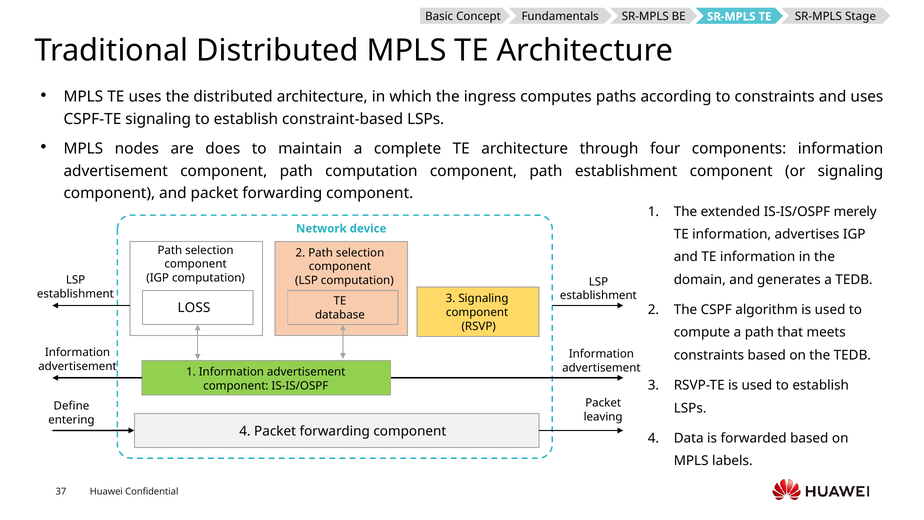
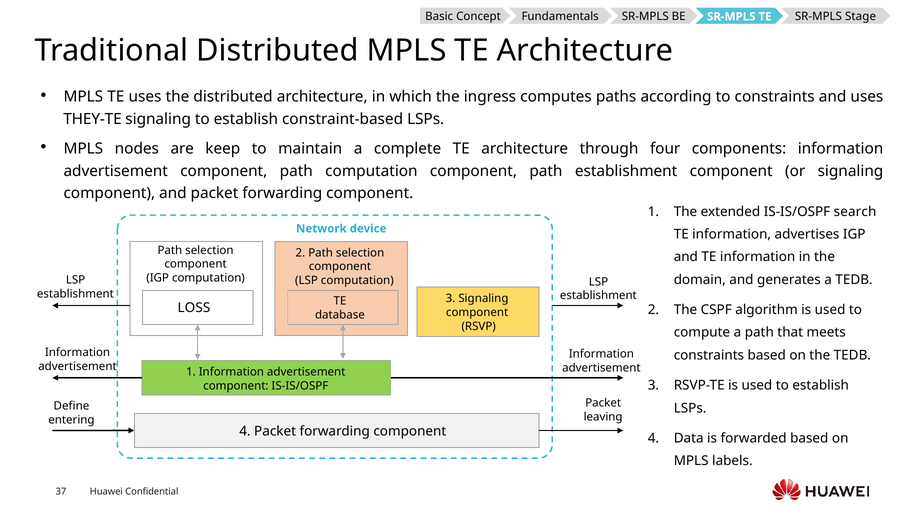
CSPF-TE: CSPF-TE -> THEY-TE (93, 119)
does: does -> keep (223, 149)
merely: merely -> search (855, 211)
